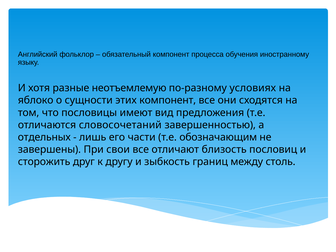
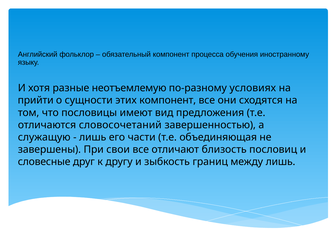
яблоко: яблоко -> прийти (36, 100)
отдельных: отдельных -> служащую (44, 137)
обозначающим: обозначающим -> объединяющая (218, 137)
сторожить: сторожить -> словесные (44, 162)
между столь: столь -> лишь (281, 162)
